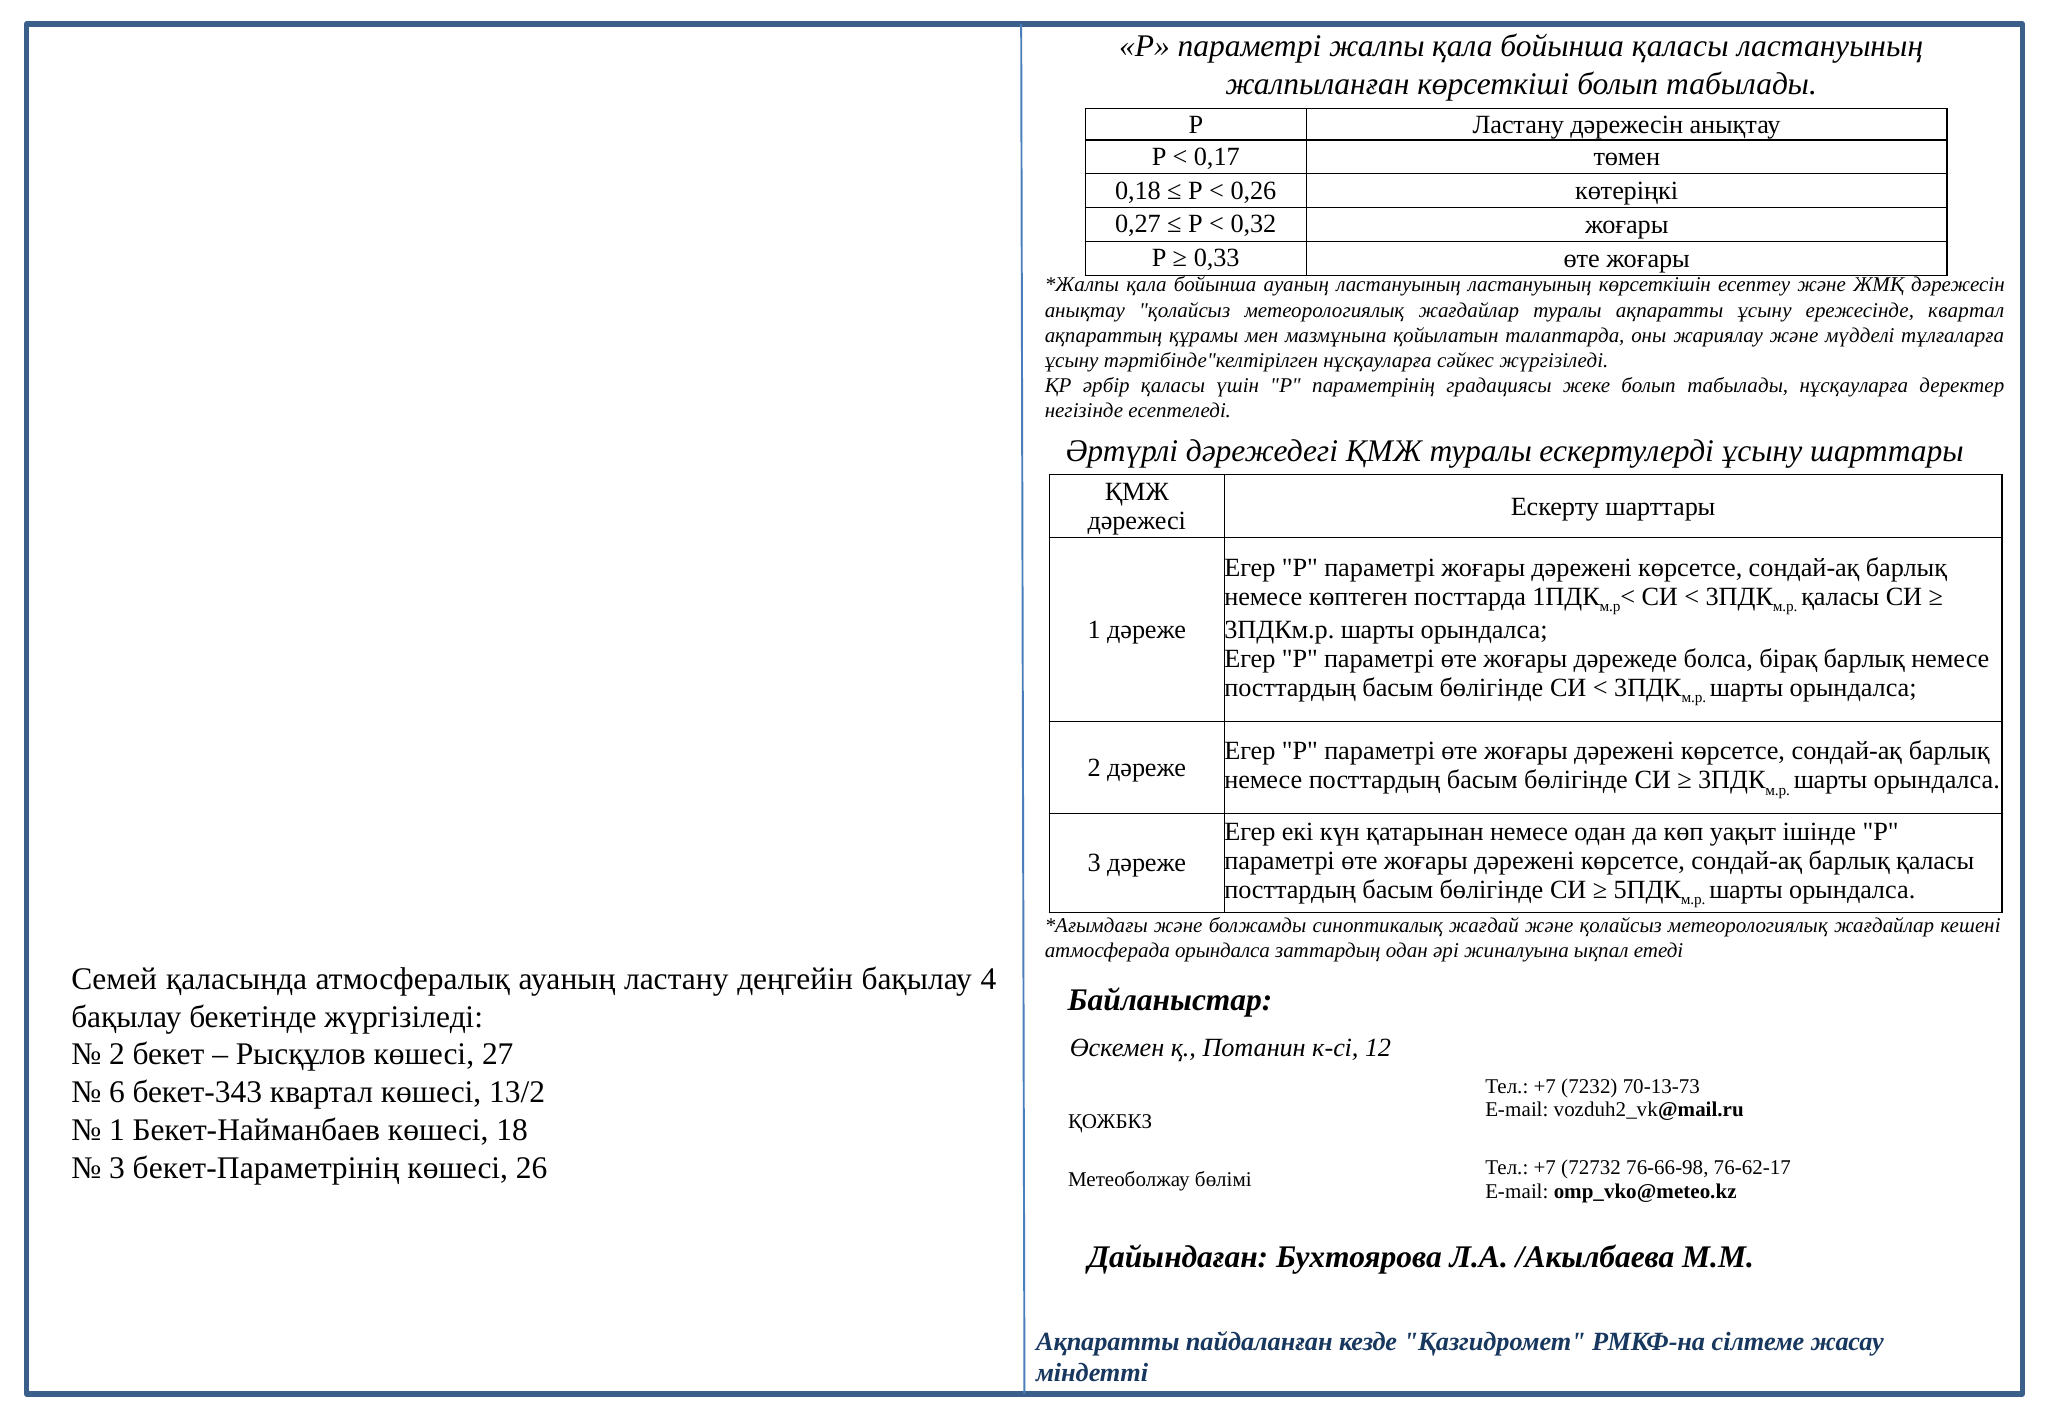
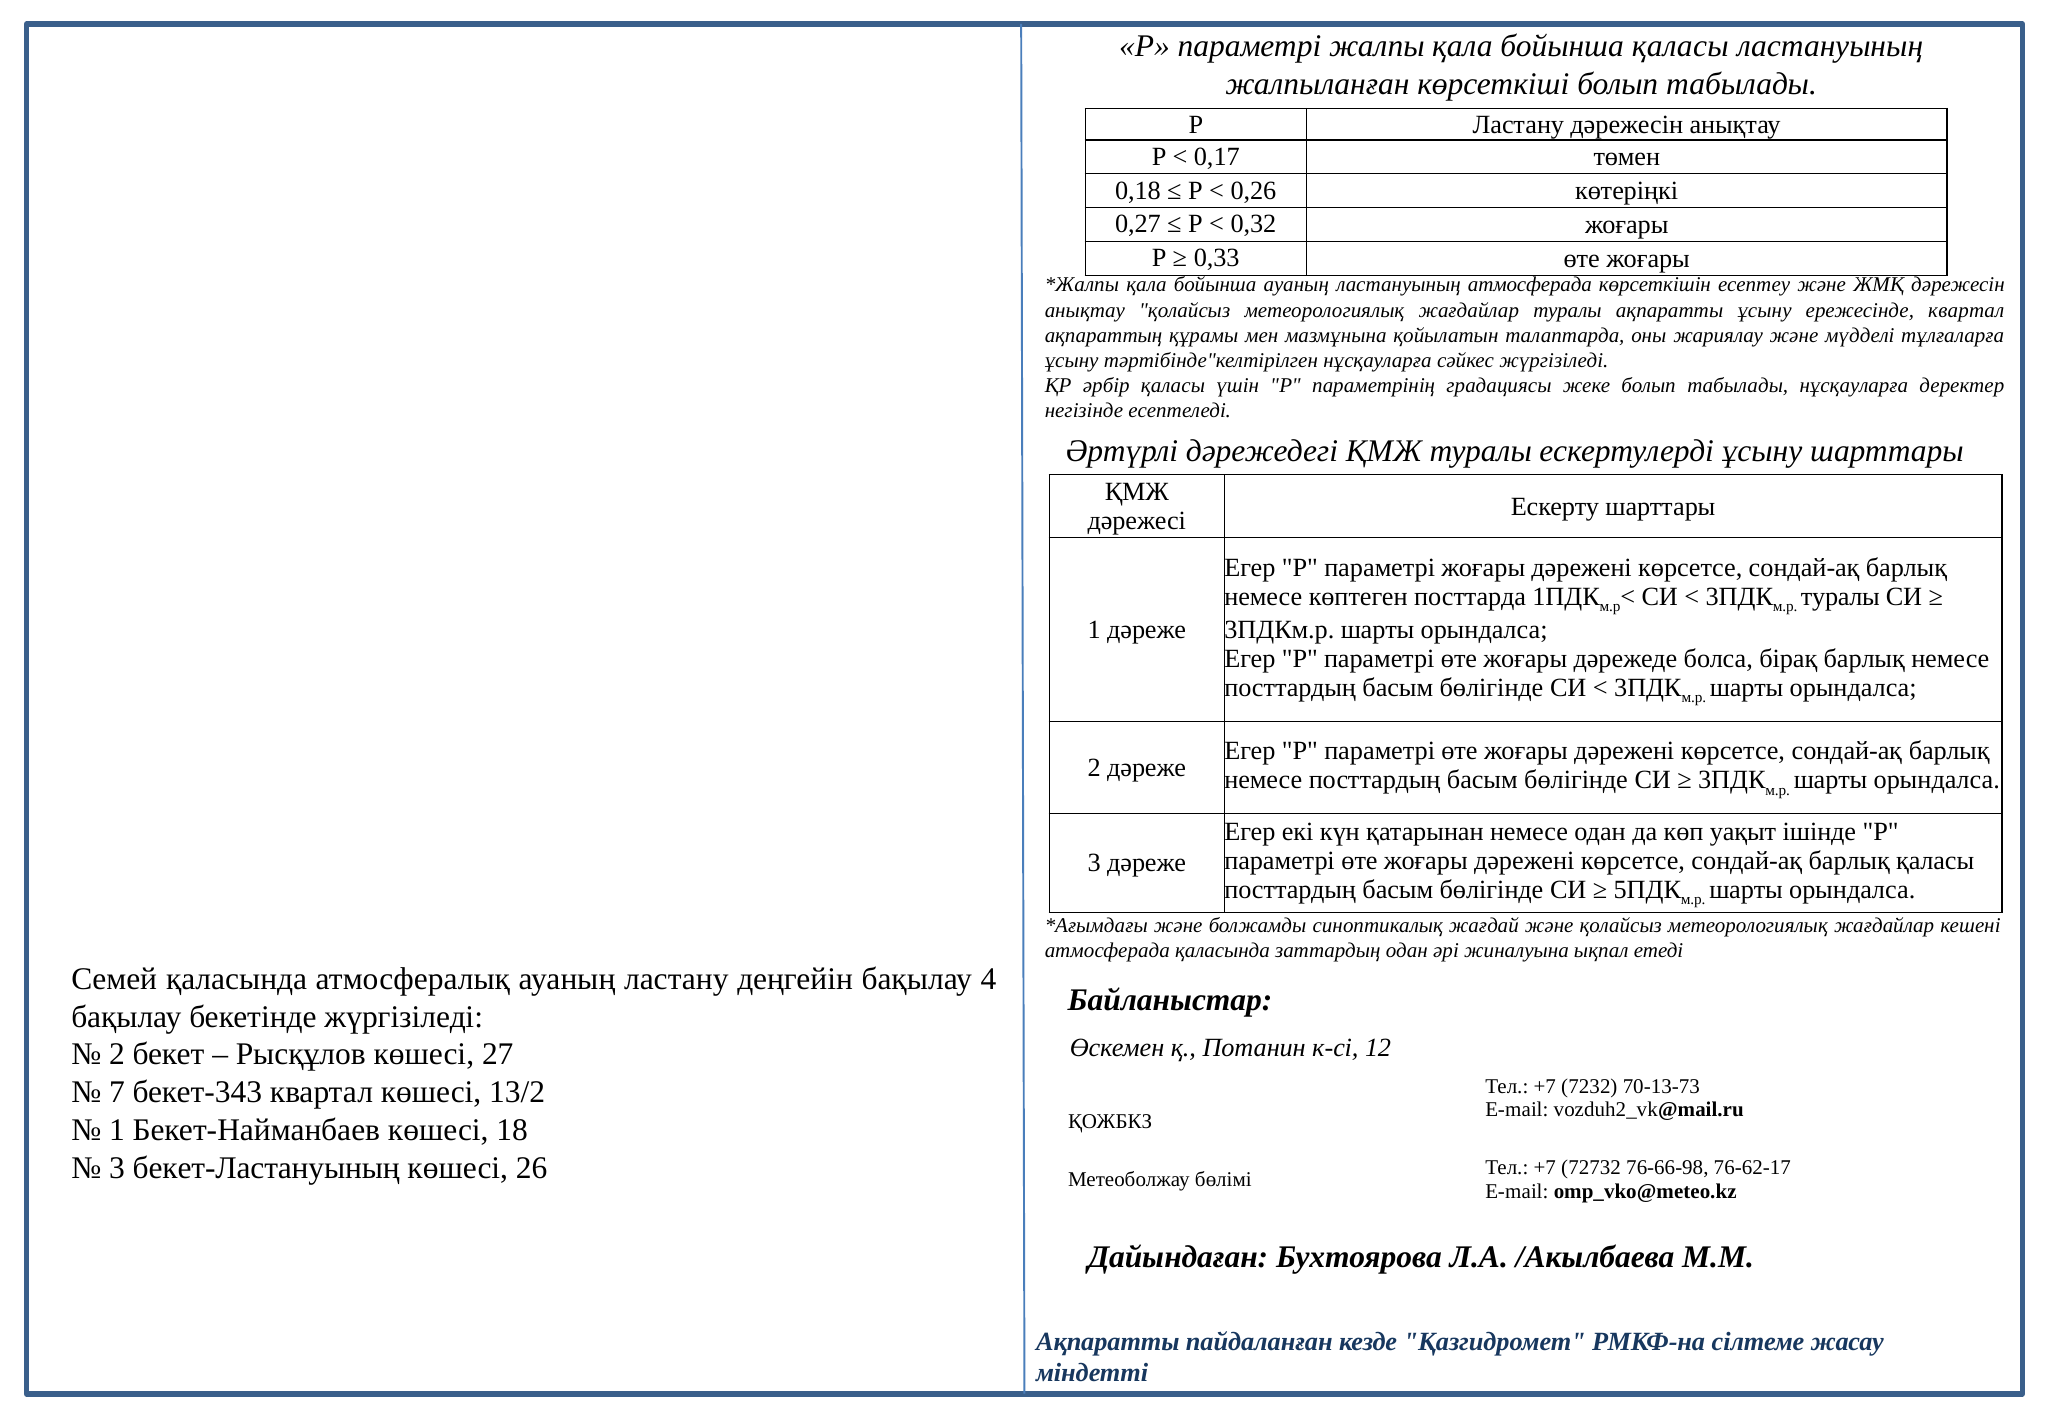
ластануының ластануының: ластануының -> атмосферада (1530, 285)
қаласы: қаласы -> туралы (1840, 597)
атмосферада орындалса: орындалса -> қаласында (1222, 951)
6: 6 -> 7 (117, 1093)
бекет-Параметрінің: бекет-Параметрінің -> бекет-Ластануының (266, 1168)
